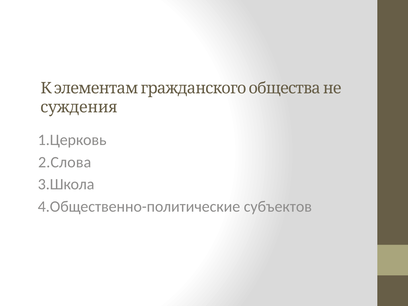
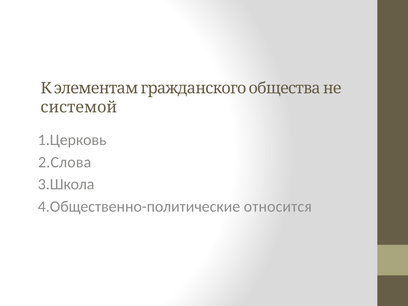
суждения: суждения -> системой (79, 107)
субъектов: субъектов -> относится (278, 206)
